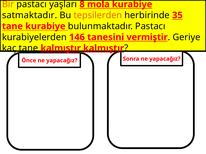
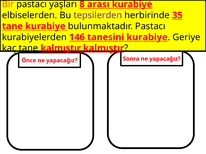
mola: mola -> arası (98, 4)
satmaktadır: satmaktadır -> elbiselerden (30, 15)
tepsilerden colour: orange -> purple (98, 15)
tanesini vermiştir: vermiştir -> kurabiye (147, 37)
